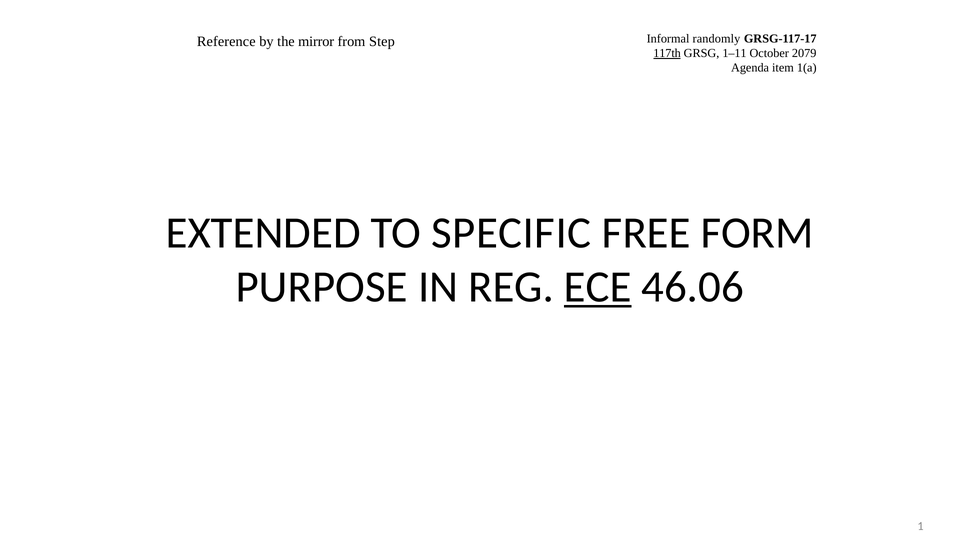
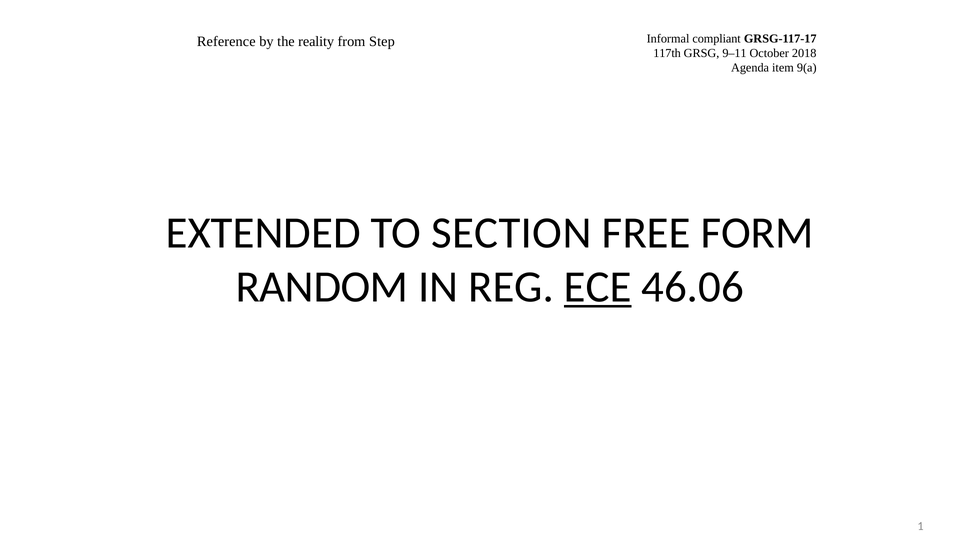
mirror: mirror -> reality (316, 41)
randomly: randomly -> compliant (717, 39)
117th underline: present -> none (667, 53)
1–11: 1–11 -> 9–11 (734, 53)
2079: 2079 -> 2018 (804, 53)
1(a: 1(a -> 9(a (807, 68)
SPECIFIC: SPECIFIC -> SECTION (511, 233)
PURPOSE: PURPOSE -> RANDOM (322, 287)
